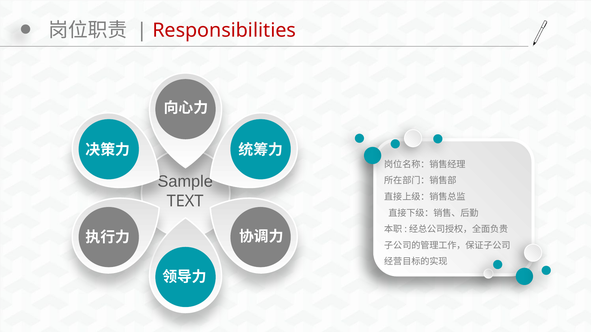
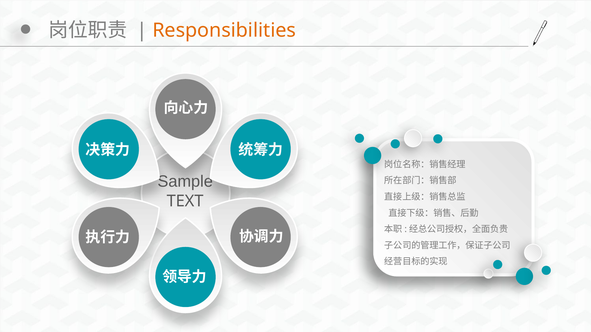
Responsibilities colour: red -> orange (224, 30)
